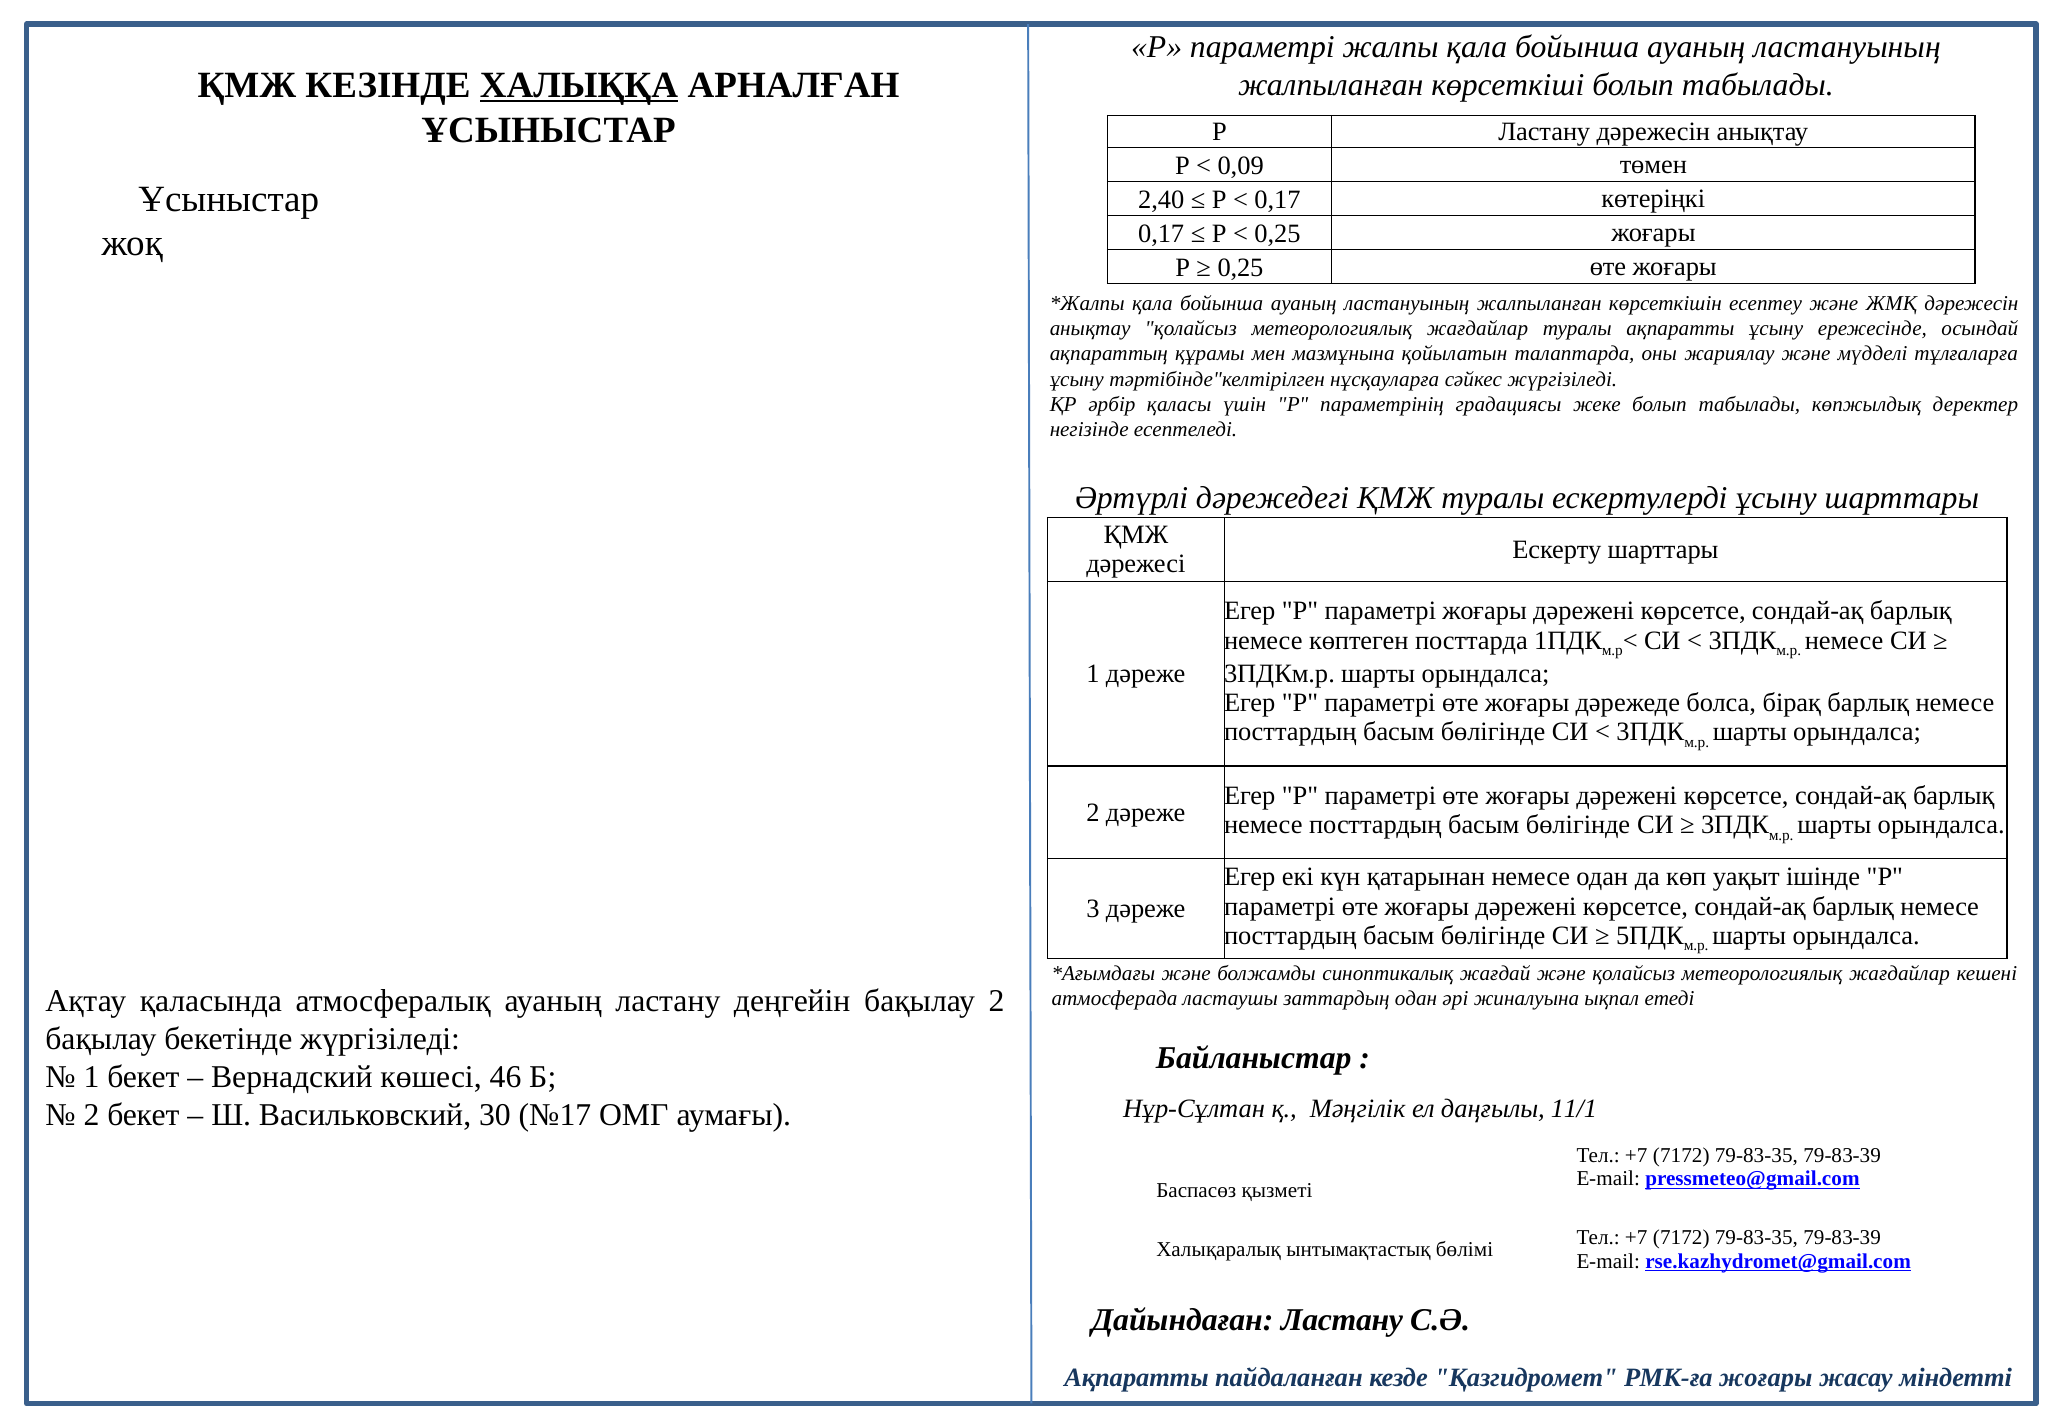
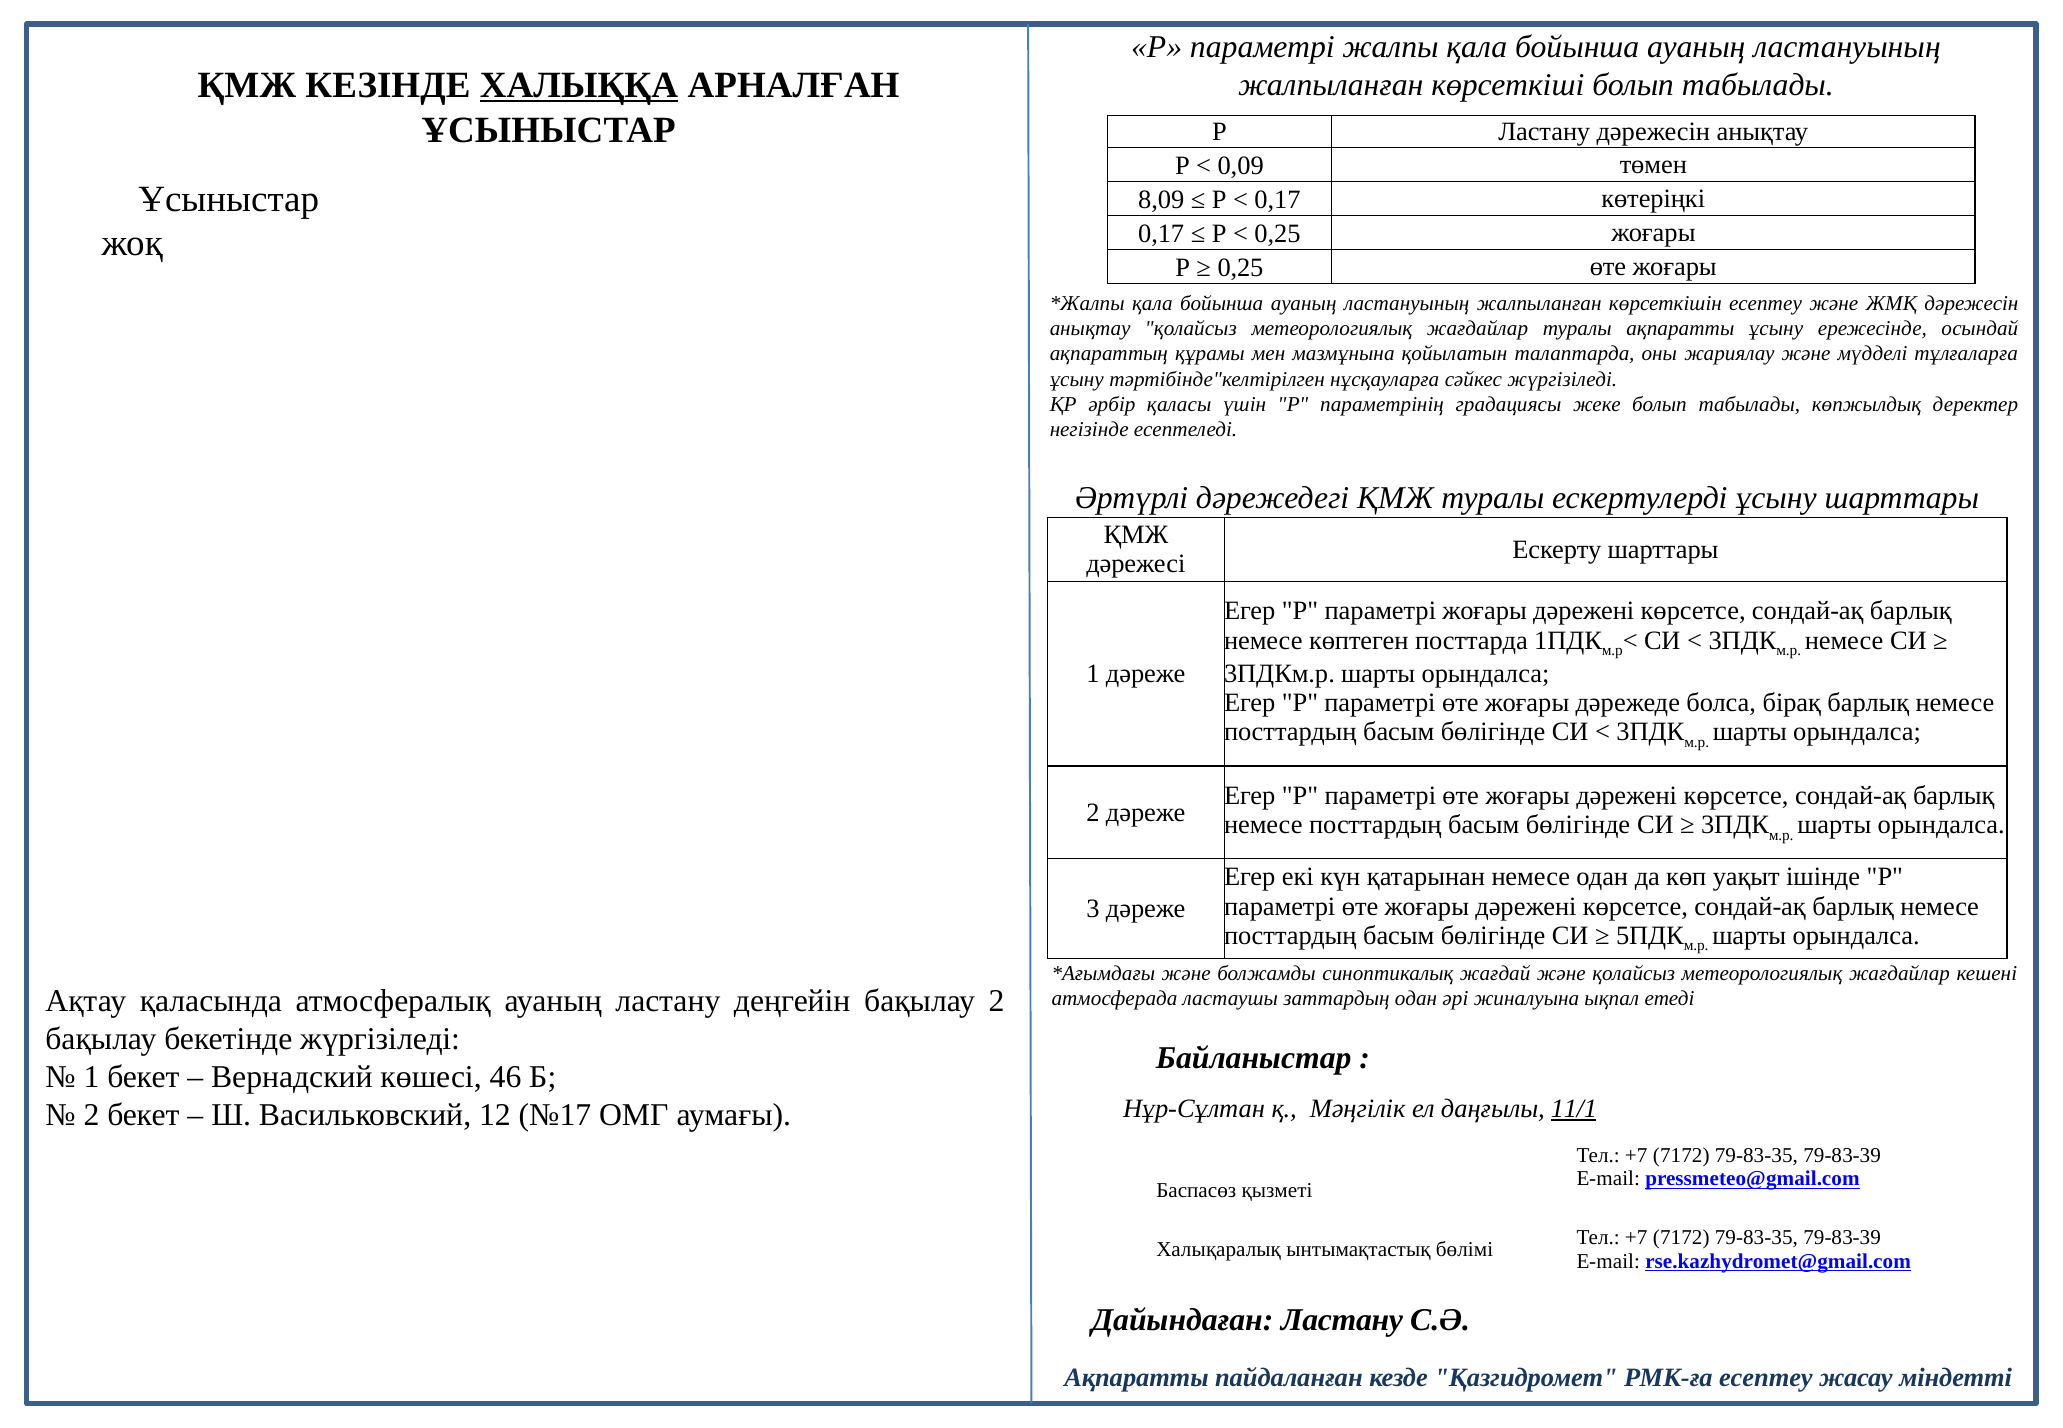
2,40: 2,40 -> 8,09 (1161, 200)
11/1 underline: none -> present (1574, 1108)
30: 30 -> 12 (495, 1115)
РМК-ға жоғары: жоғары -> есептеу (1766, 1378)
